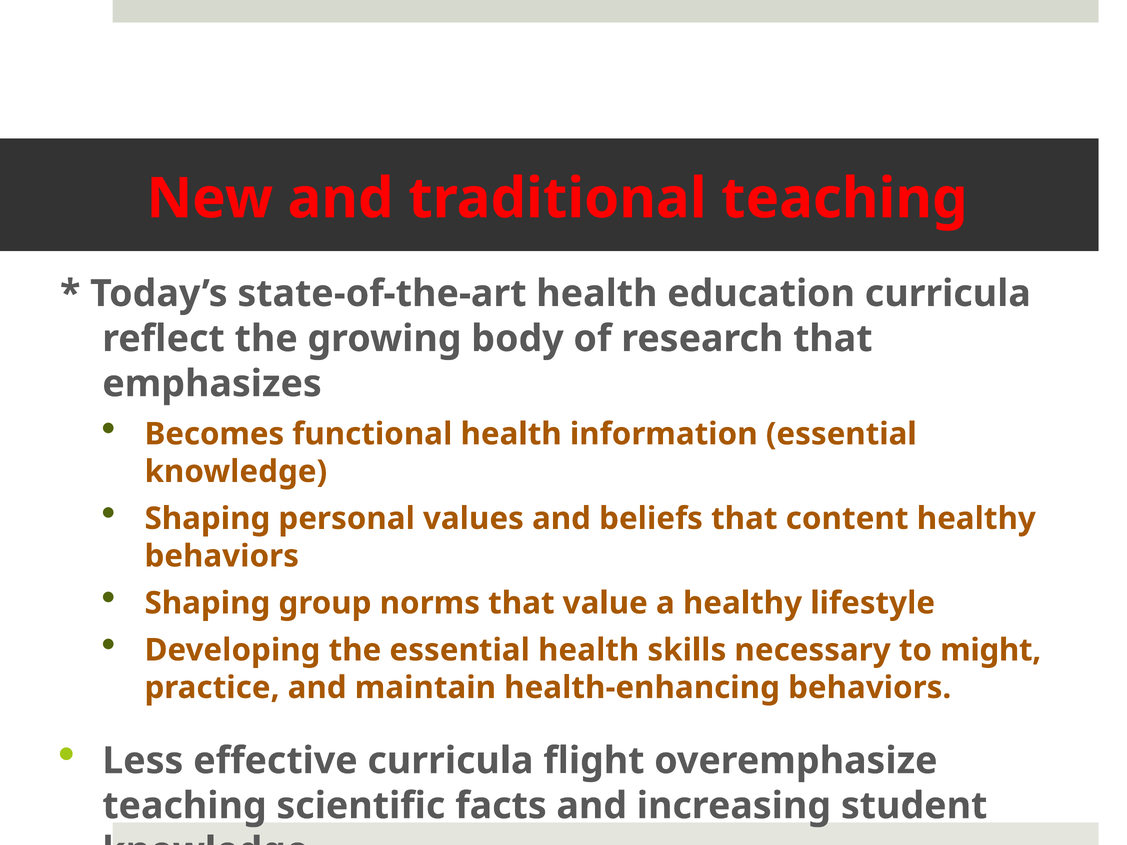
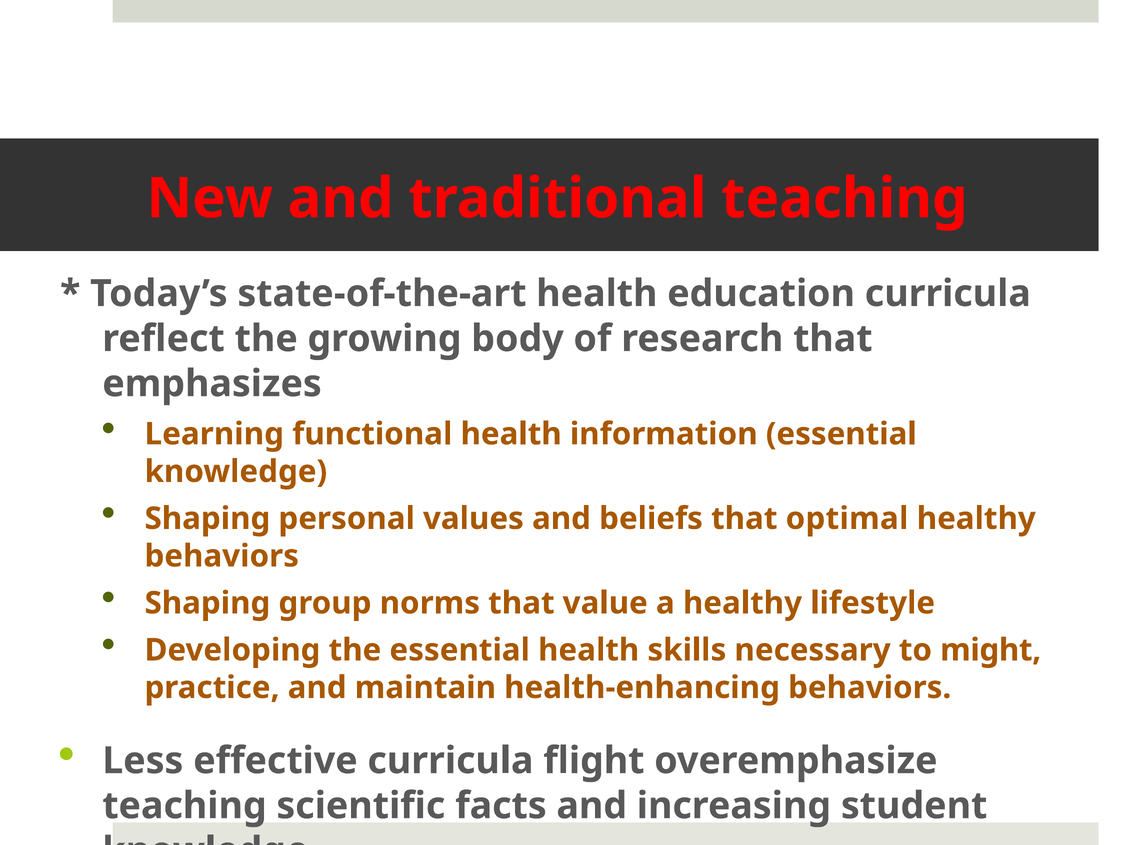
Becomes: Becomes -> Learning (214, 434)
content: content -> optimal (847, 519)
